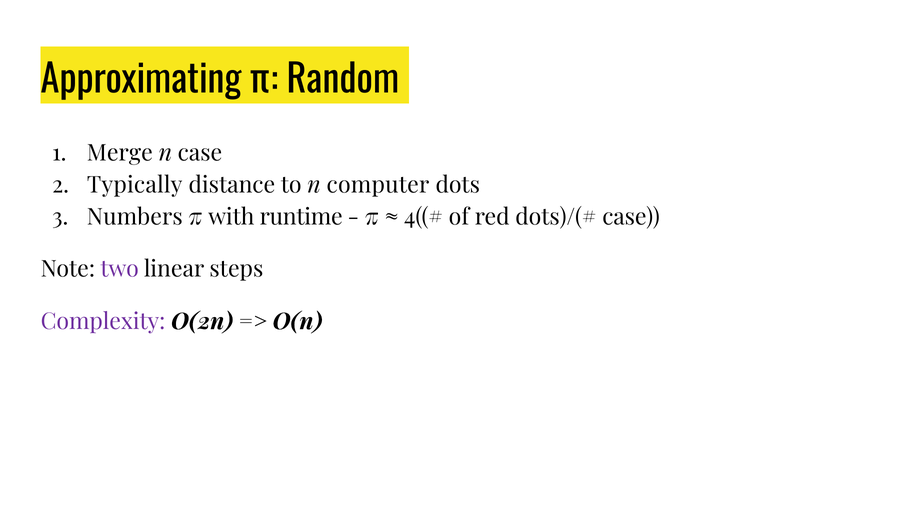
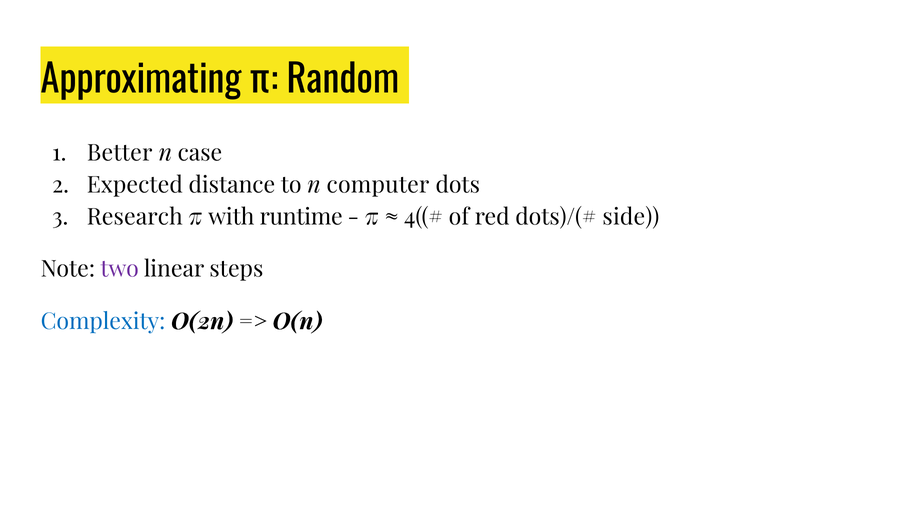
Merge: Merge -> Better (120, 153)
Typically: Typically -> Expected (135, 185)
Numbers: Numbers -> Research (135, 217)
case: case -> side (631, 217)
Complexity colour: purple -> blue (103, 321)
